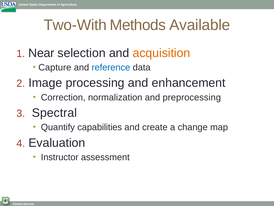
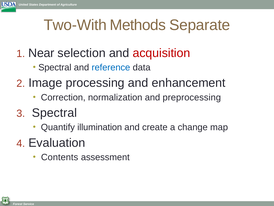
Available: Available -> Separate (200, 25)
acquisition colour: orange -> red (161, 53)
Capture: Capture -> Spectral (55, 67)
capabilities: capabilities -> illumination (100, 127)
Instructor: Instructor -> Contents (60, 157)
